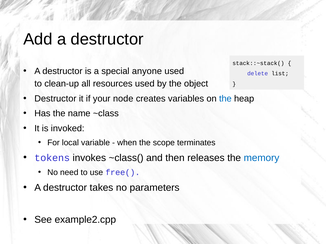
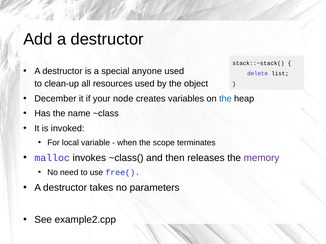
Destructor: Destructor -> December (55, 99)
tokens: tokens -> malloc (52, 158)
memory colour: blue -> purple (262, 158)
